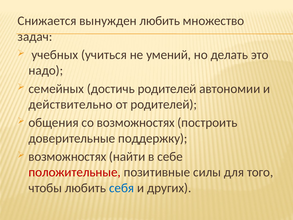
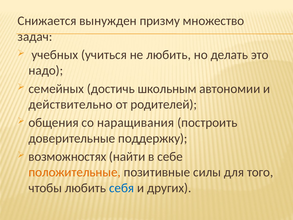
вынужден любить: любить -> призму (160, 21)
не умений: умений -> любить (169, 55)
достичь родителей: родителей -> школьным (167, 89)
со возможностях: возможностях -> наращивания (136, 123)
положительные colour: red -> orange (75, 172)
